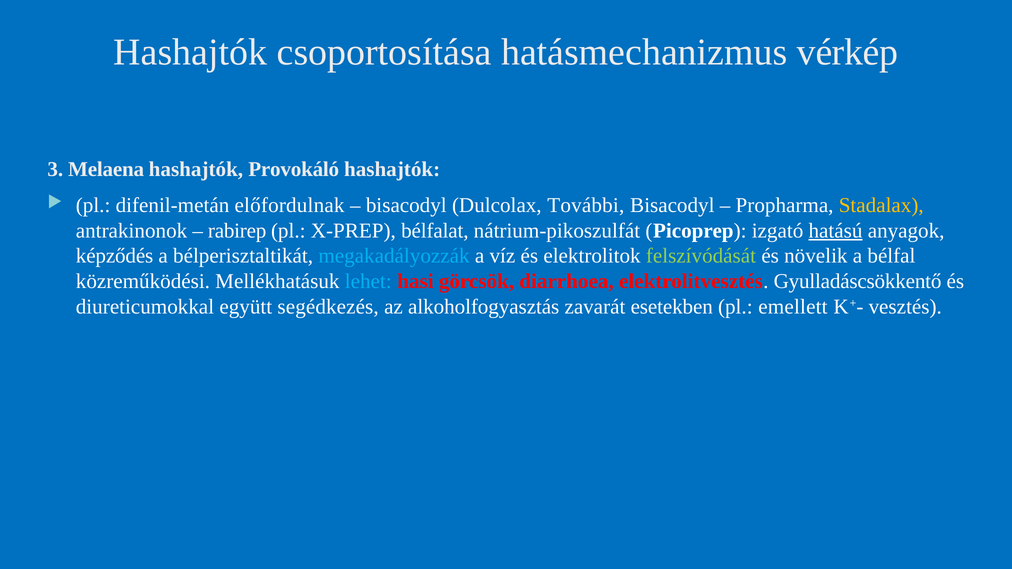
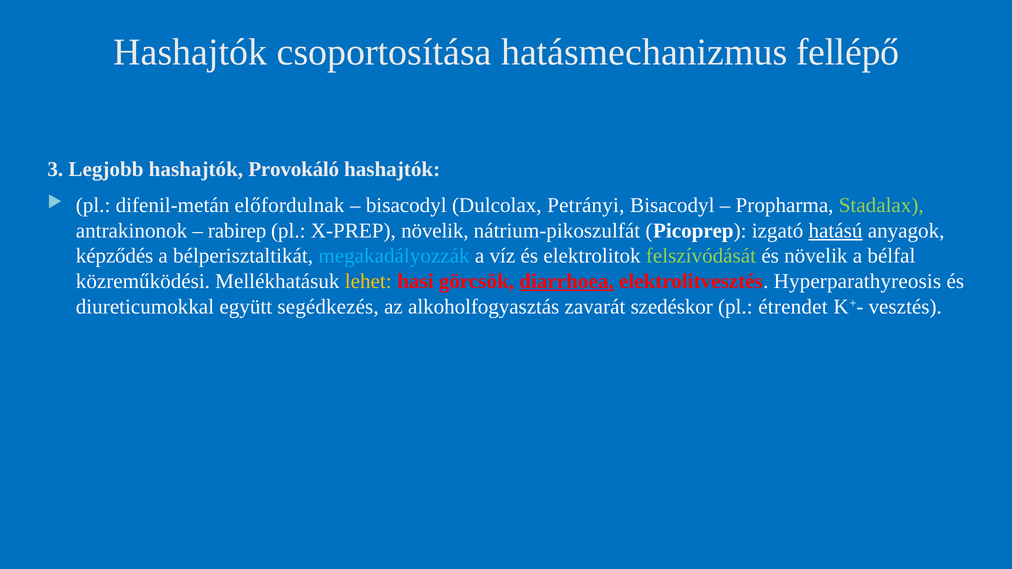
vérkép: vérkép -> fellépő (848, 52)
Melaena: Melaena -> Legjobb (106, 169)
További: További -> Petrányi (586, 205)
Stadalax colour: yellow -> light green (881, 205)
X-PREP bélfalat: bélfalat -> növelik (435, 231)
lehet colour: light blue -> yellow (368, 281)
diarrhoea underline: none -> present (567, 281)
Gyulladáscsökkentő: Gyulladáscsökkentő -> Hyperparathyreosis (857, 281)
esetekben: esetekben -> szedéskor (672, 307)
emellett: emellett -> étrendet (793, 307)
